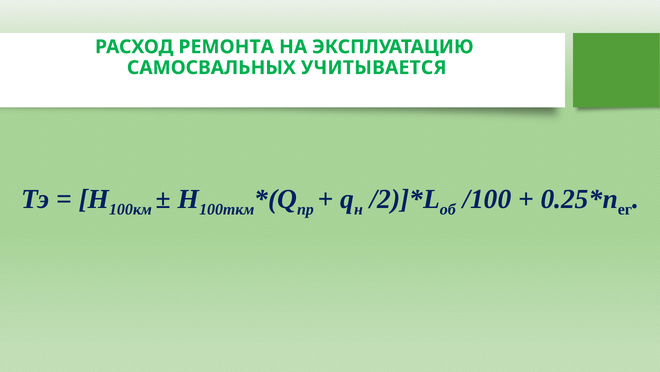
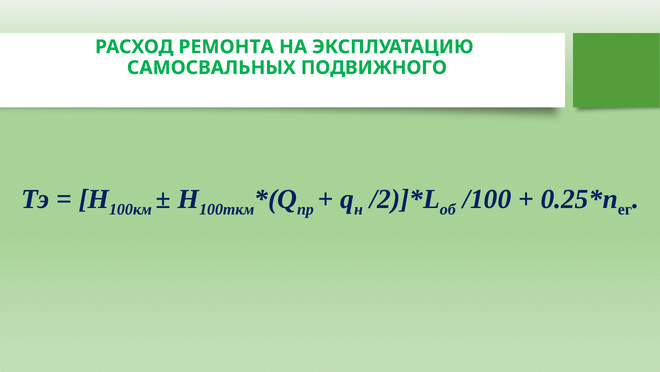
УЧИТЫВАЕТСЯ: УЧИТЫВАЕТСЯ -> ПОДВИЖНОГО (374, 68)
